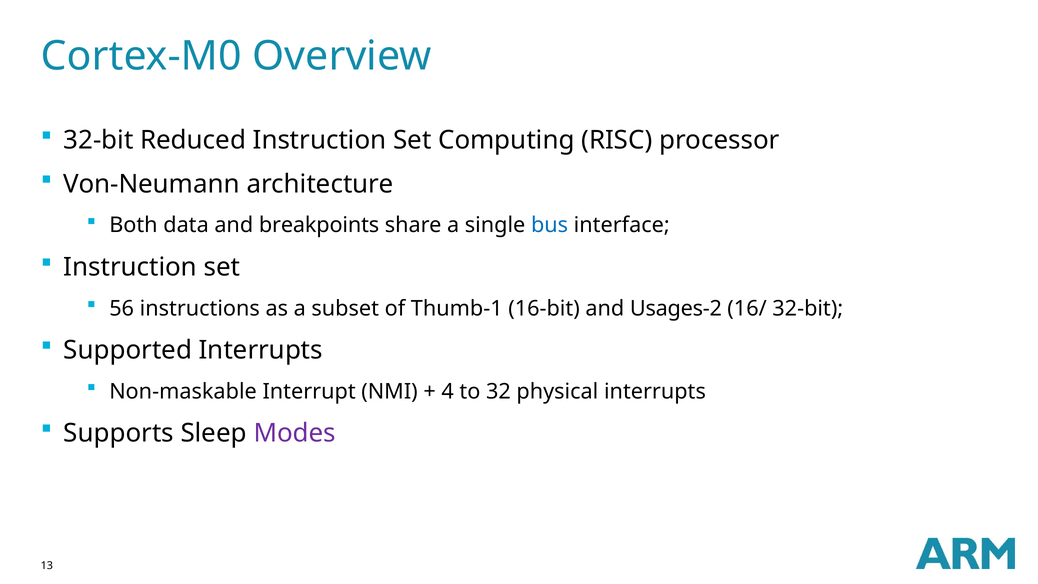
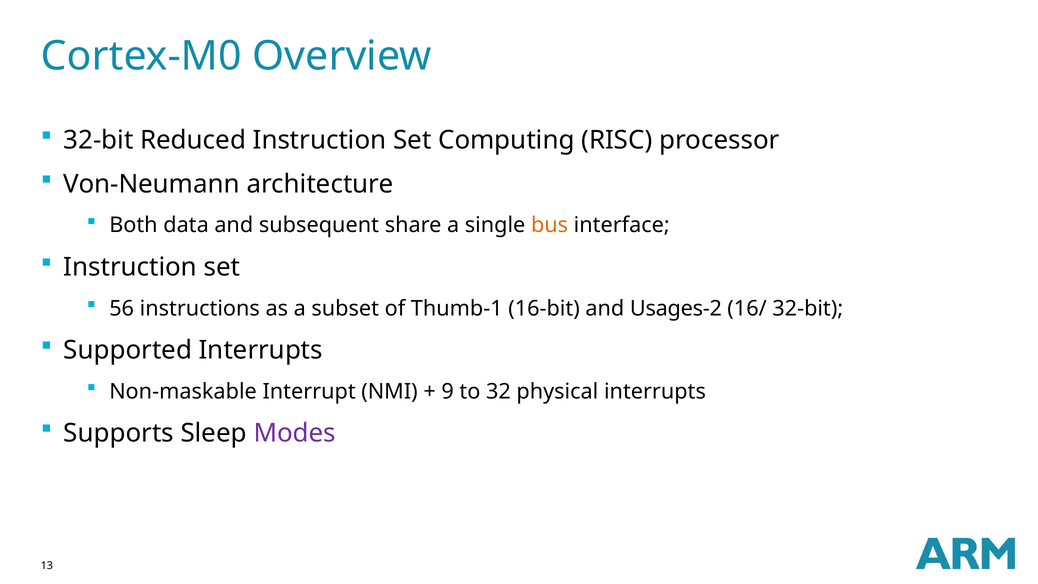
breakpoints: breakpoints -> subsequent (319, 225)
bus colour: blue -> orange (550, 225)
4: 4 -> 9 (448, 392)
